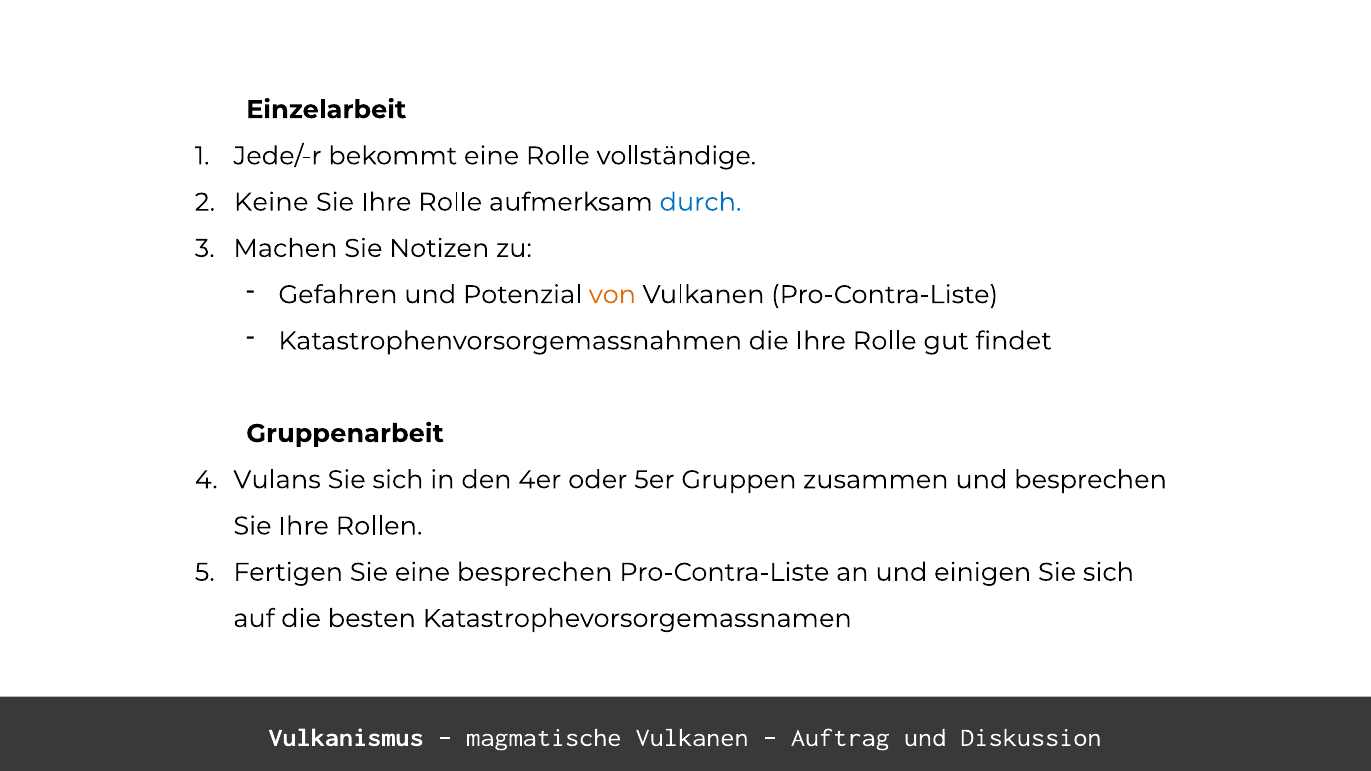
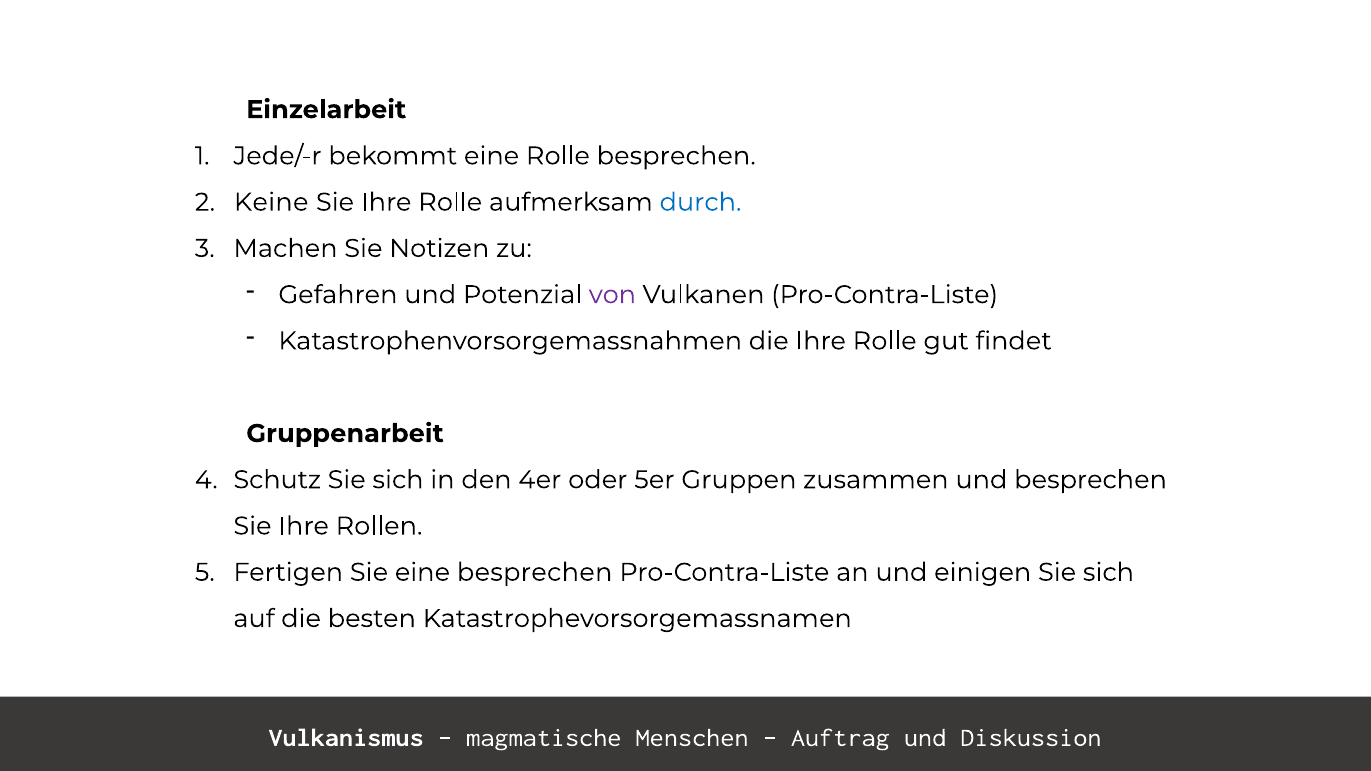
Rolle vollständige: vollständige -> besprechen (676, 156)
von colour: orange -> purple (612, 295)
Vulans: Vulans -> Schutz (277, 480)
magmatische Vulkanen: Vulkanen -> Menschen (692, 738)
